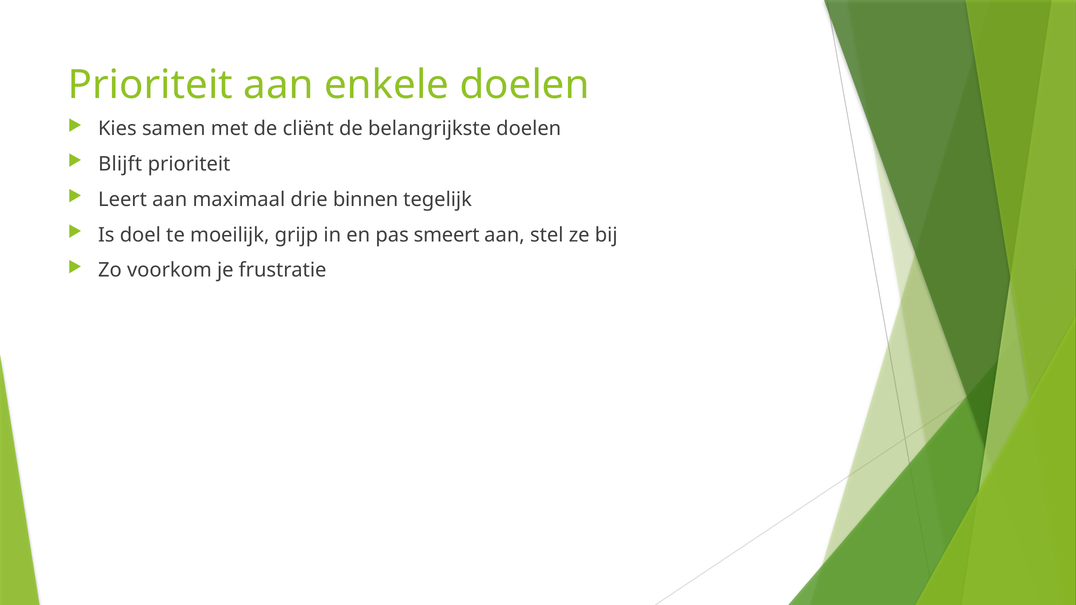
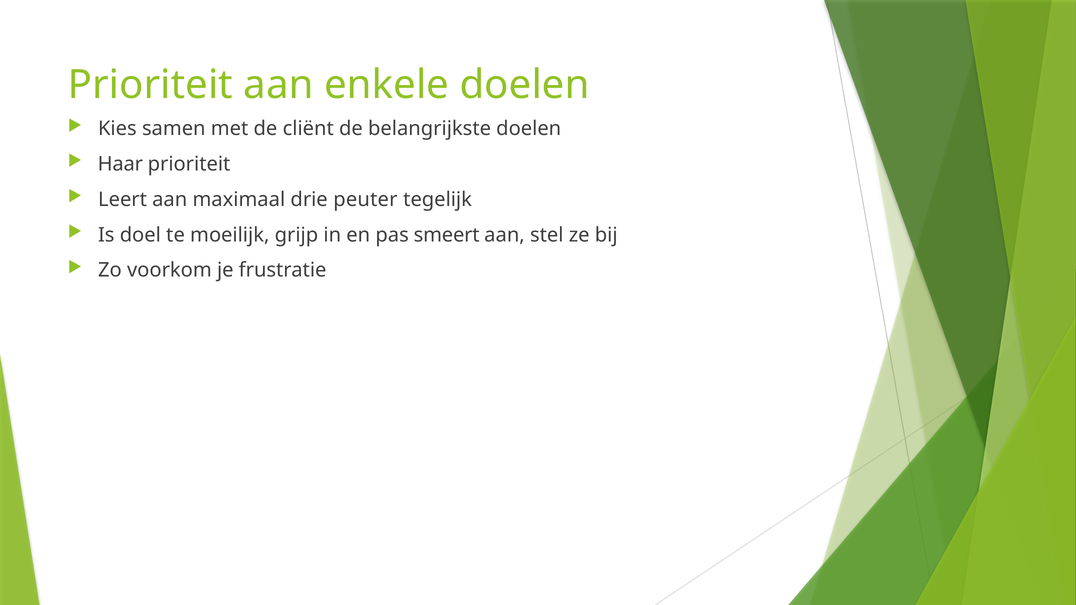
Blijft: Blijft -> Haar (120, 164)
binnen: binnen -> peuter (365, 200)
